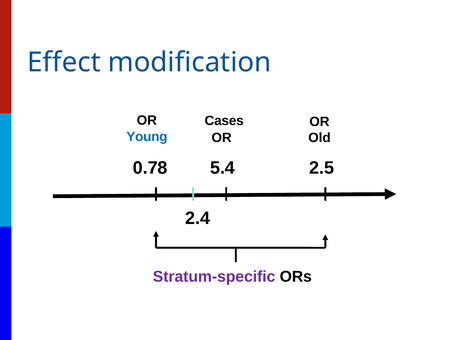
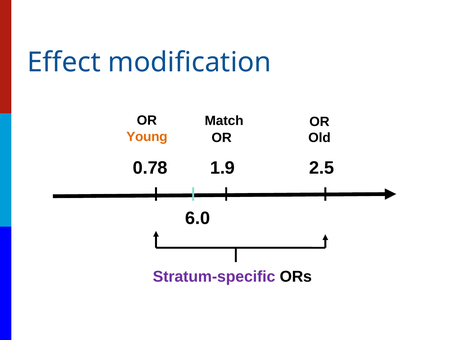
Cases: Cases -> Match (224, 121)
Young colour: blue -> orange (147, 137)
5.4: 5.4 -> 1.9 (223, 168)
2.4: 2.4 -> 6.0 (198, 219)
